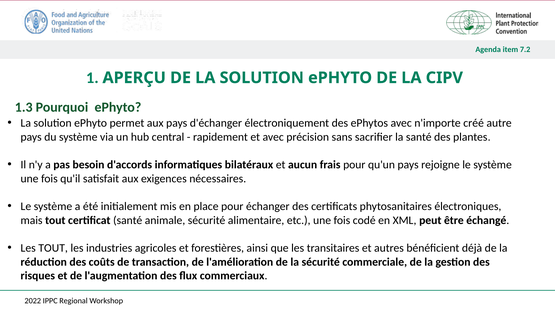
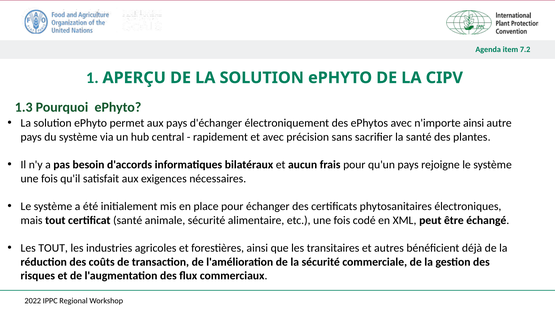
n'importe créé: créé -> ainsi (474, 123)
